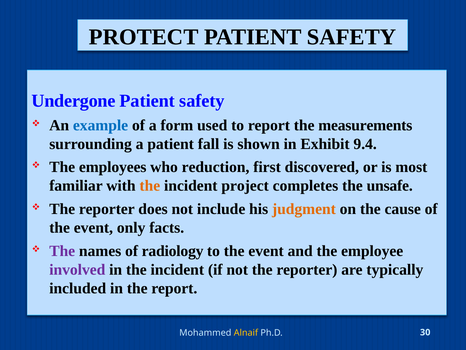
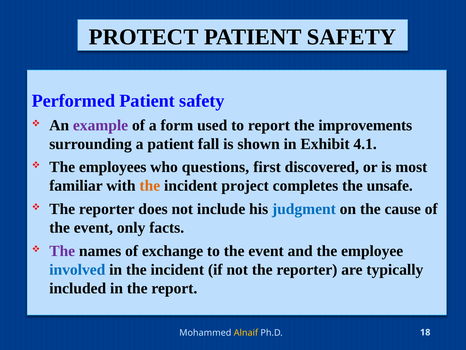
Undergone: Undergone -> Performed (73, 101)
example colour: blue -> purple (101, 125)
measurements: measurements -> improvements (365, 125)
9.4: 9.4 -> 4.1 (365, 144)
reduction: reduction -> questions (215, 167)
judgment colour: orange -> blue (304, 209)
radiology: radiology -> exchange (173, 251)
involved colour: purple -> blue (77, 269)
30: 30 -> 18 (425, 332)
